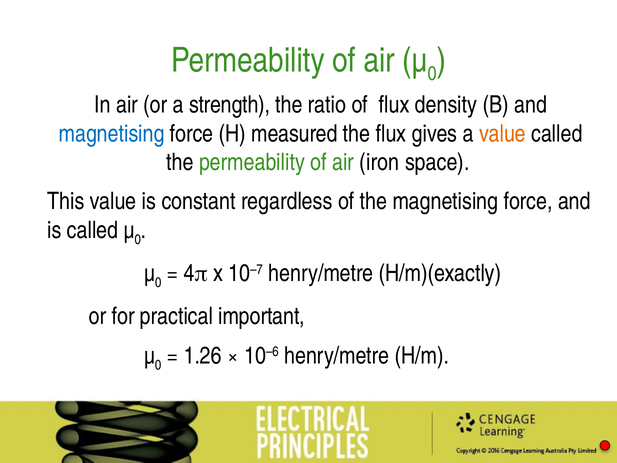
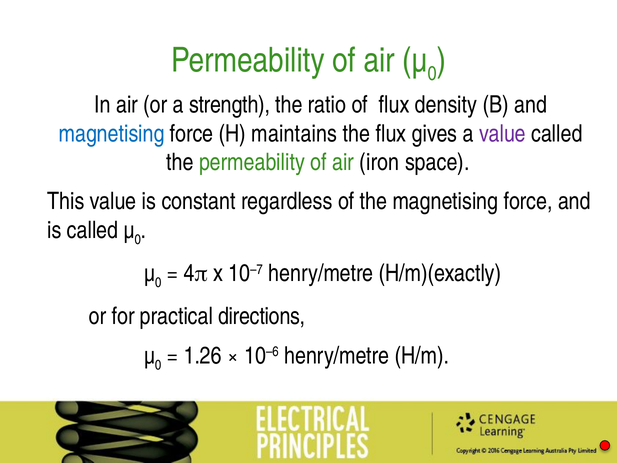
measured: measured -> maintains (294, 134)
value colour: orange -> purple (502, 134)
important: important -> directions (262, 316)
